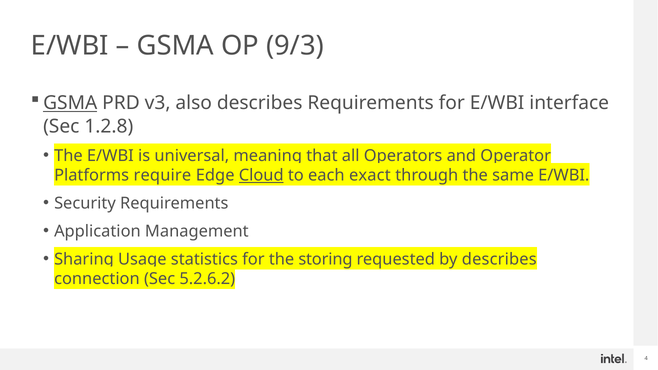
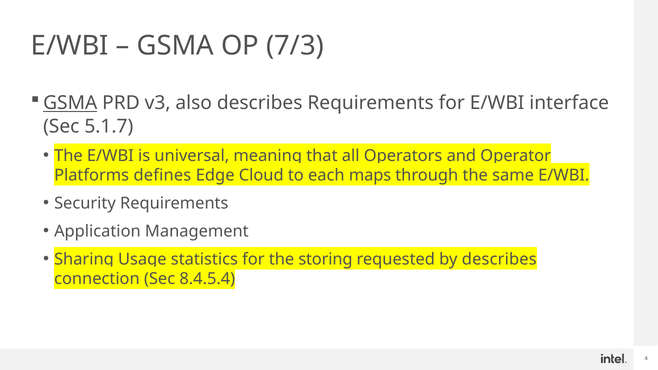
9/3: 9/3 -> 7/3 (295, 45)
1.2.8: 1.2.8 -> 5.1.7 (109, 126)
require: require -> defines (162, 175)
Cloud underline: present -> none (261, 175)
exact: exact -> maps (370, 175)
5.2.6.2: 5.2.6.2 -> 8.4.5.4 (207, 279)
